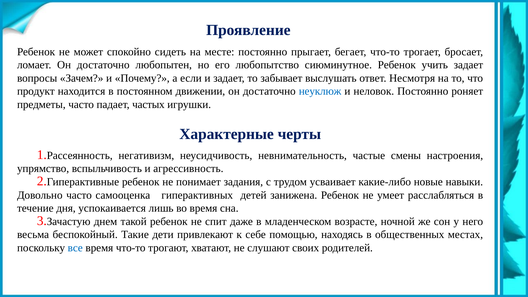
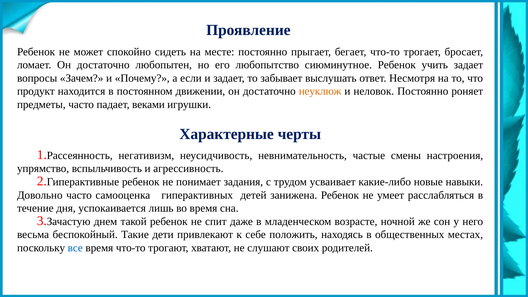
неуклюж colour: blue -> orange (320, 91)
частых: частых -> веками (148, 105)
помощью: помощью -> положить (293, 235)
